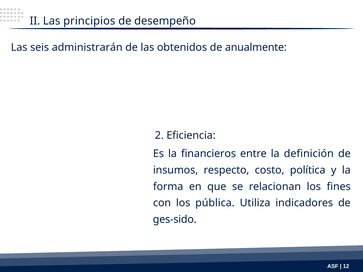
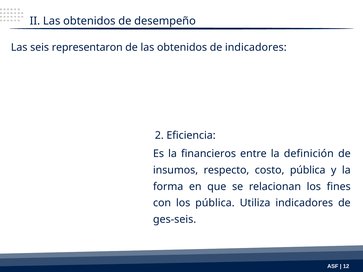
II Las principios: principios -> obtenidos (89, 21)
administrarán: administrarán -> representaron (87, 47)
de anualmente: anualmente -> indicadores (256, 47)
costo política: política -> pública (308, 170)
ges-sido: ges-sido -> ges-seis (175, 220)
